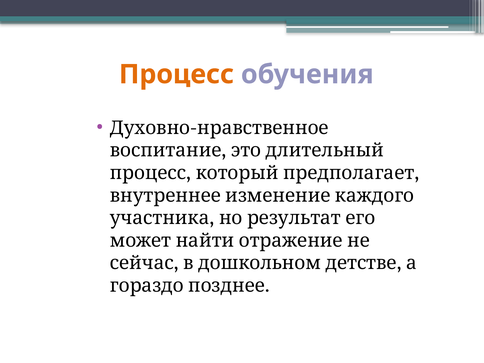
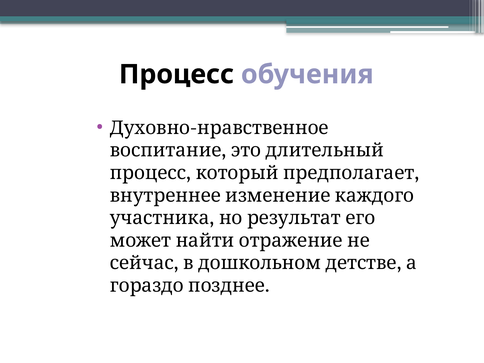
Процесс colour: orange -> black (176, 74)
